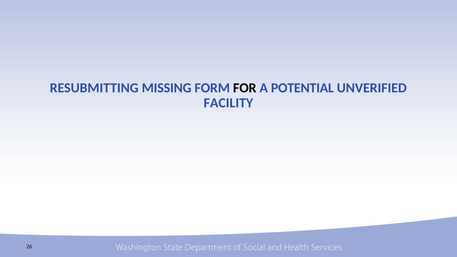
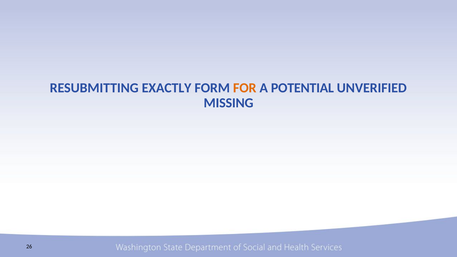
MISSING: MISSING -> EXACTLY (167, 88)
FOR colour: black -> orange (245, 88)
FACILITY: FACILITY -> MISSING (229, 103)
